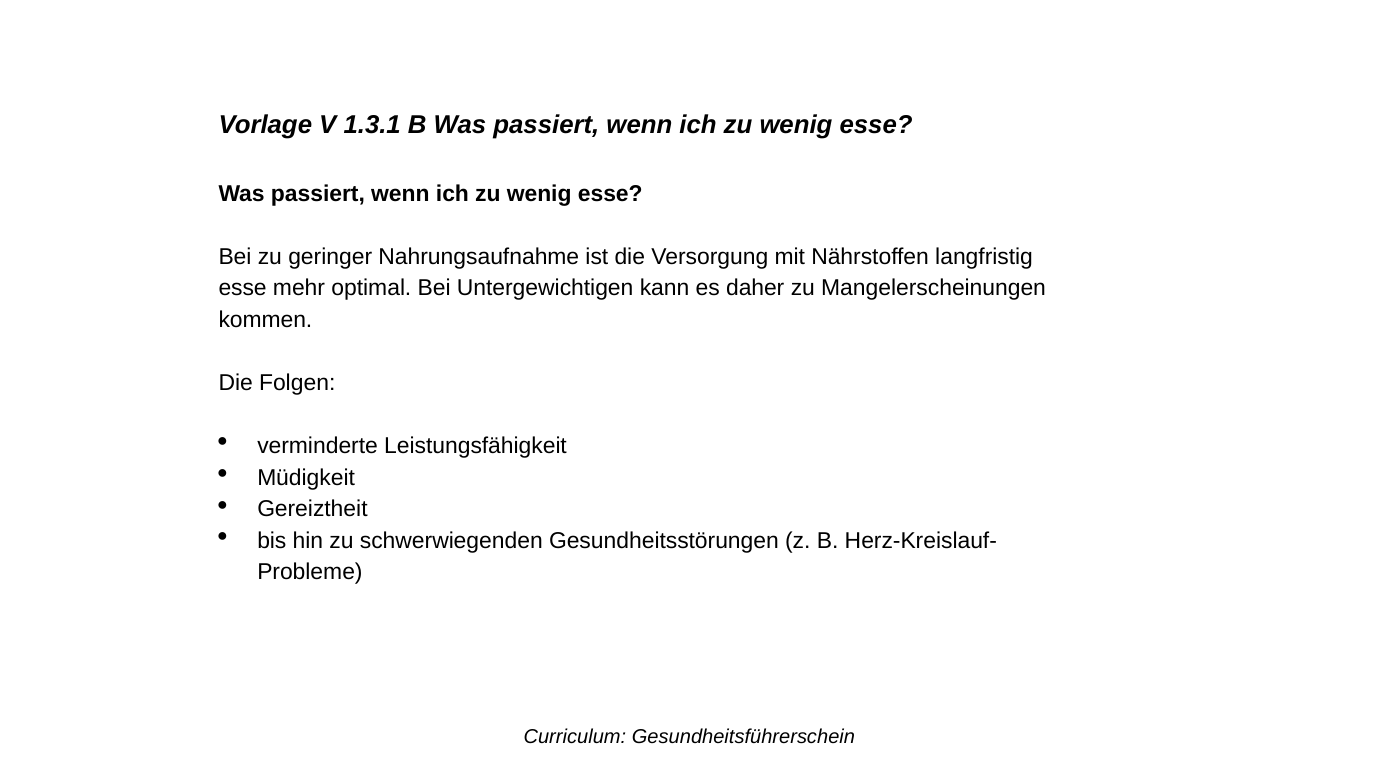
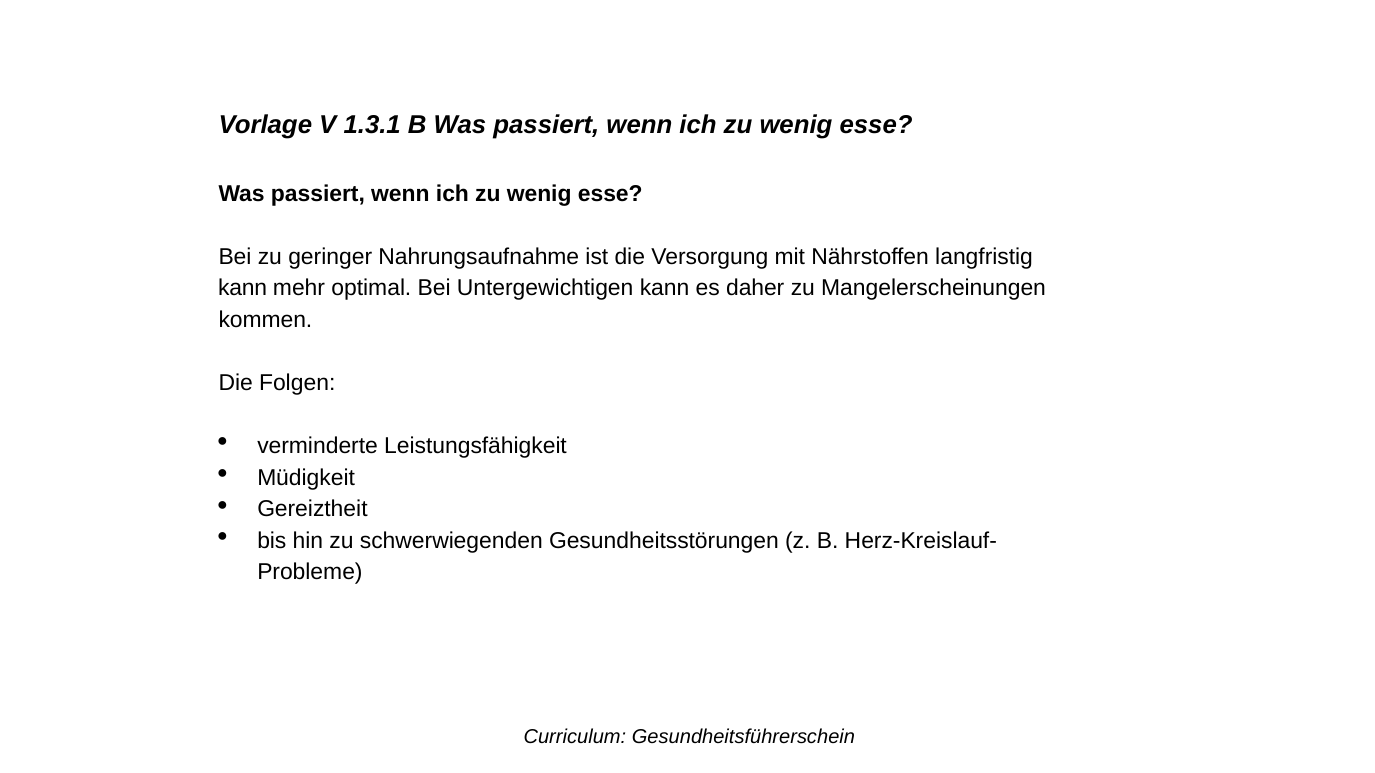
esse: esse -> kann (243, 288)
